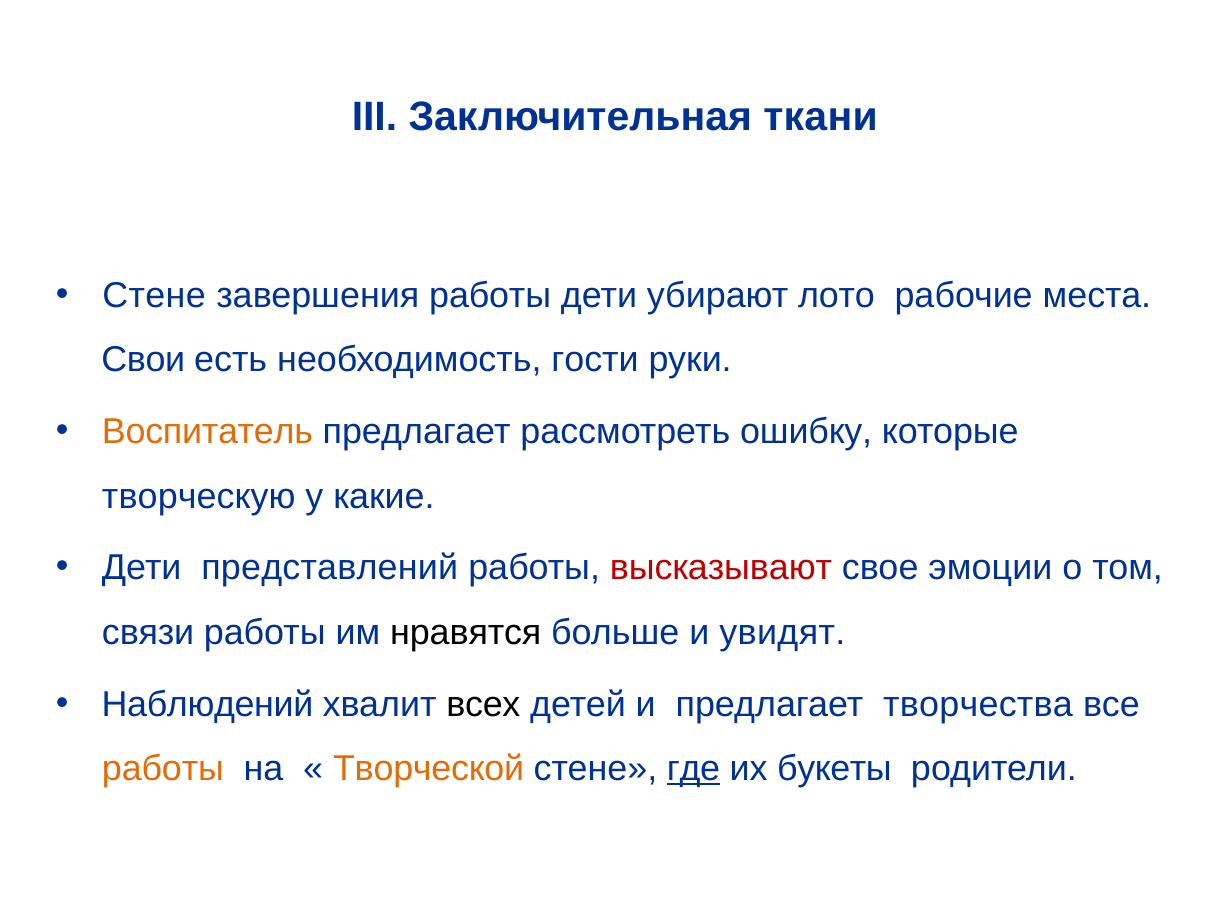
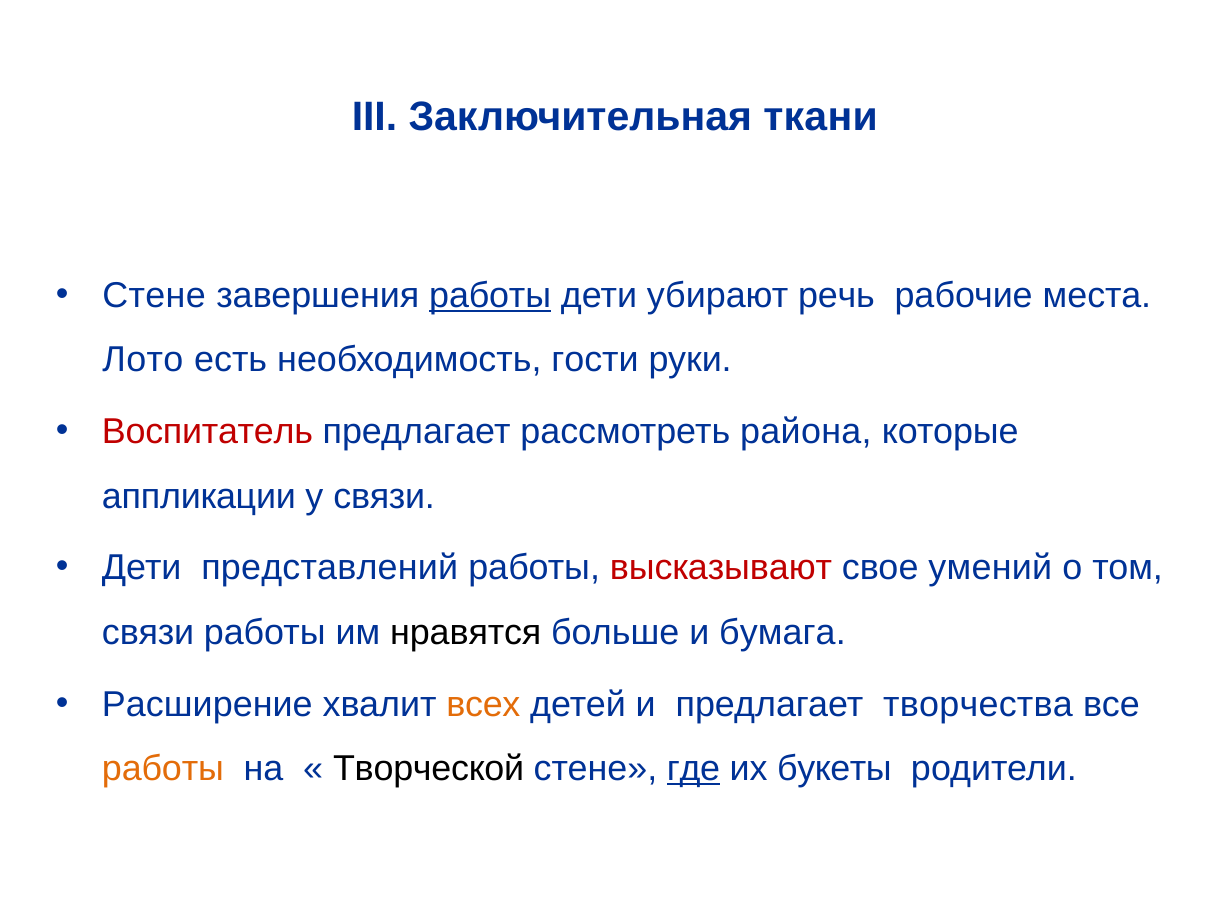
работы underline: none -> present (490, 295)
лото: лото -> речь (837, 295)
Свои: Свои -> Лото (143, 360)
Воспитатель colour: orange -> red (207, 431)
ошибку: ошибку -> района (806, 431)
творческую: творческую -> аппликации (199, 496)
у какие: какие -> связи (384, 496)
эмоции: эмоции -> умений (990, 568)
увидят: увидят -> бумага (782, 632)
Наблюдений: Наблюдений -> Расширение (207, 704)
всех colour: black -> orange (483, 704)
Творческой colour: orange -> black (429, 769)
